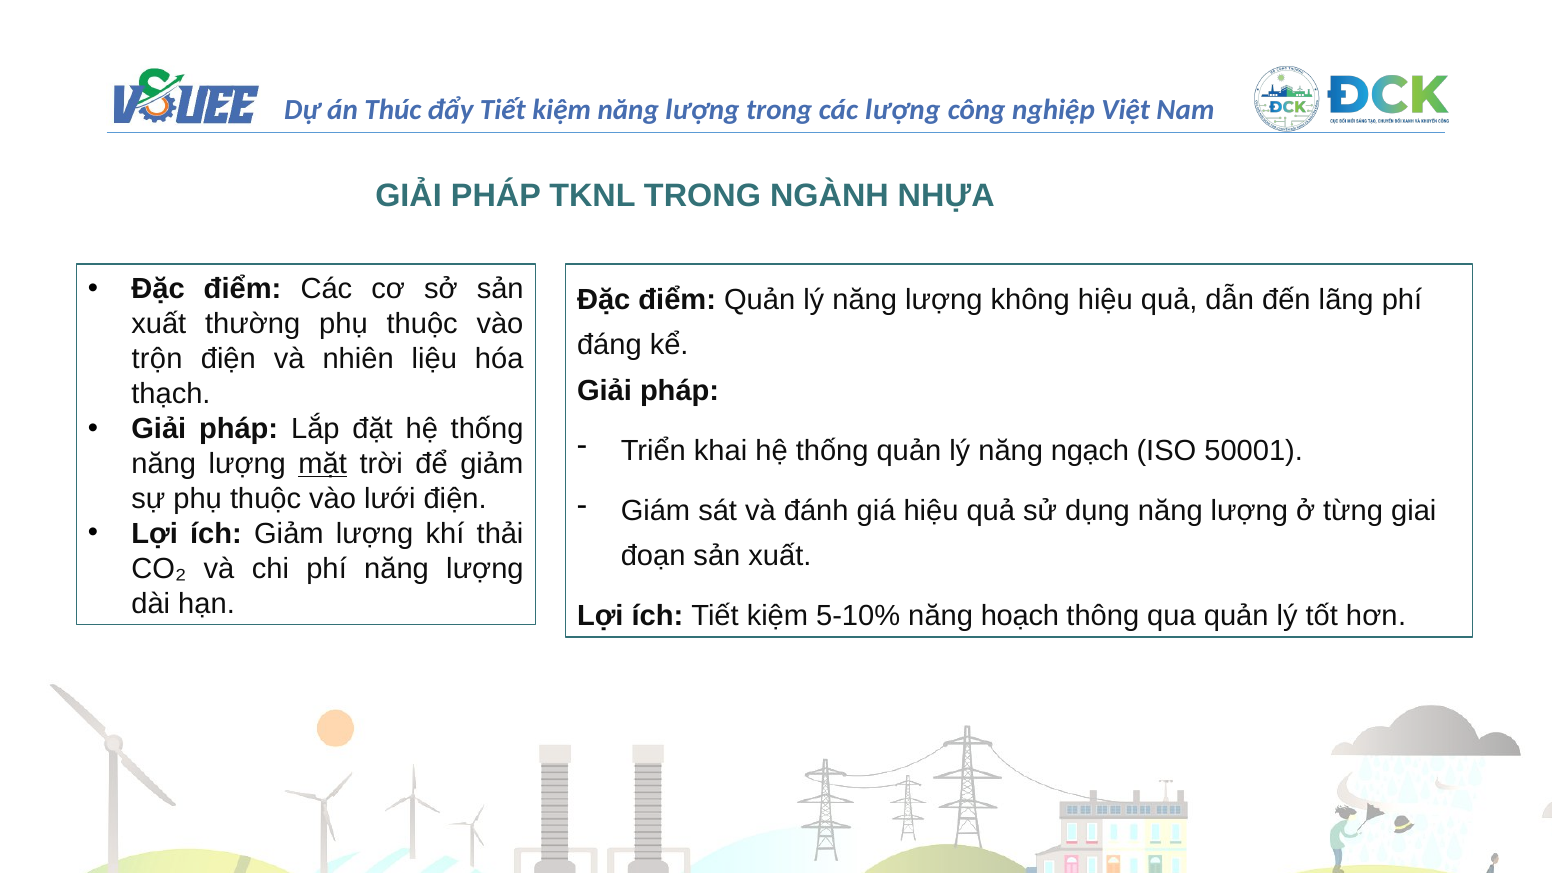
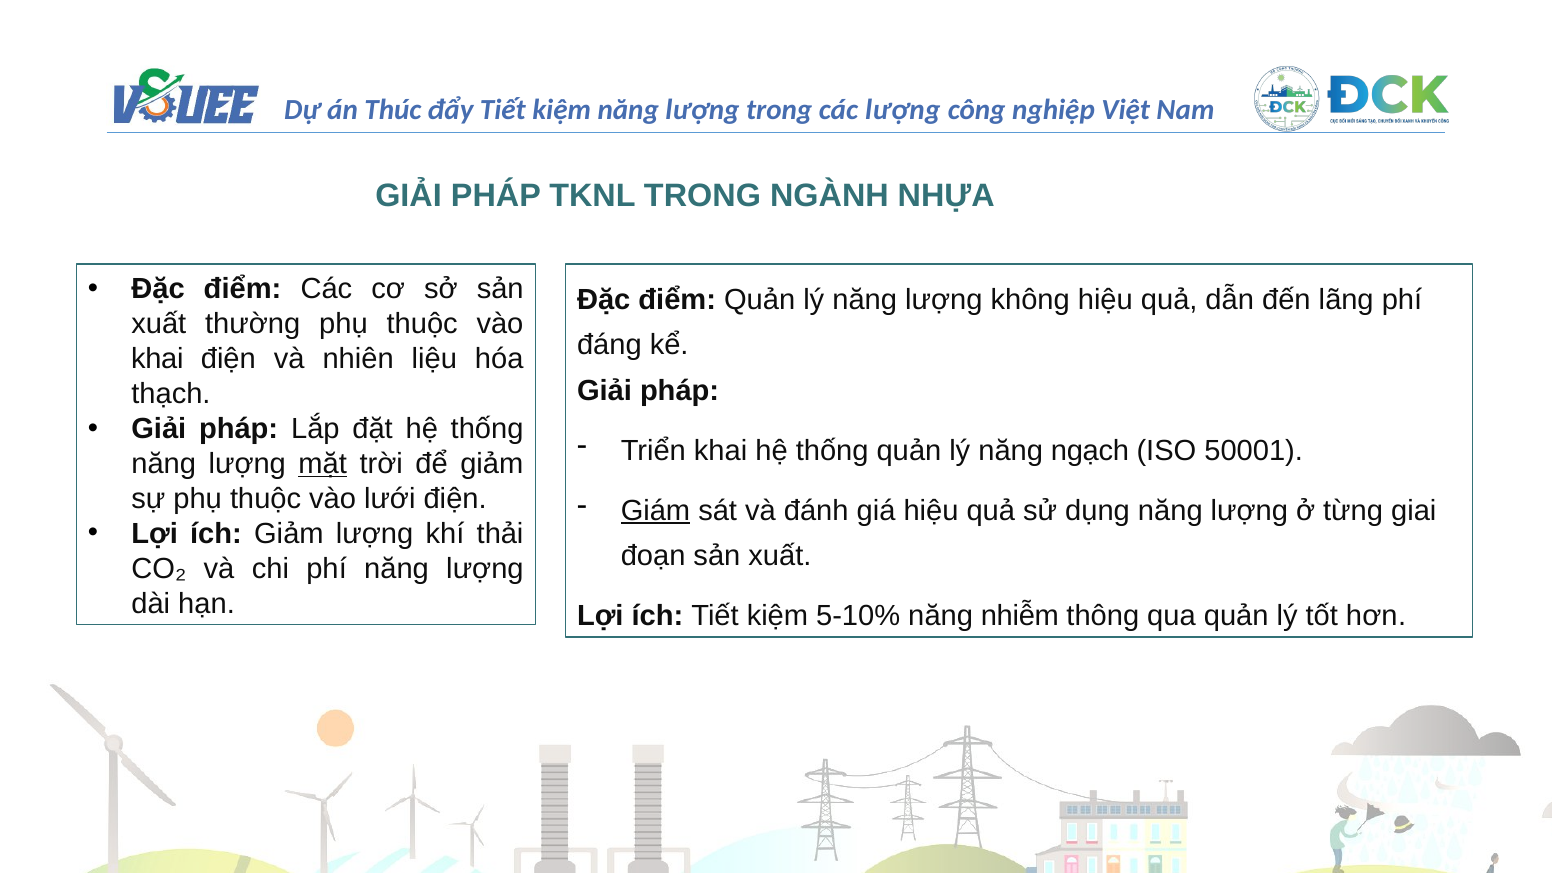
trộn: trộn -> khai (157, 359)
Giám underline: none -> present (656, 510)
hoạch: hoạch -> nhiễm (1020, 616)
